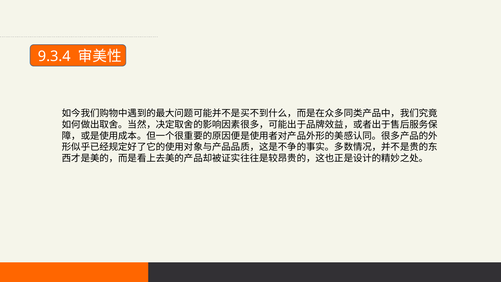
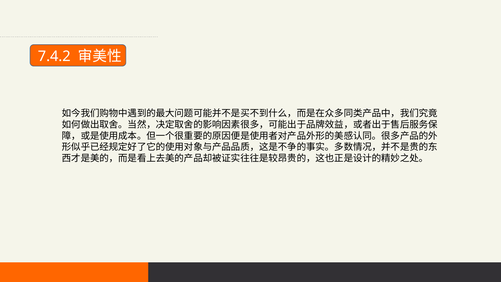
9.3.4: 9.3.4 -> 7.4.2 (54, 56)
